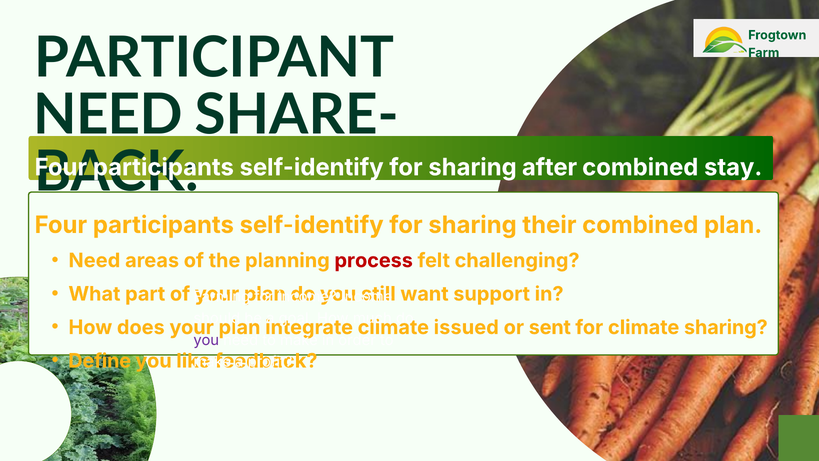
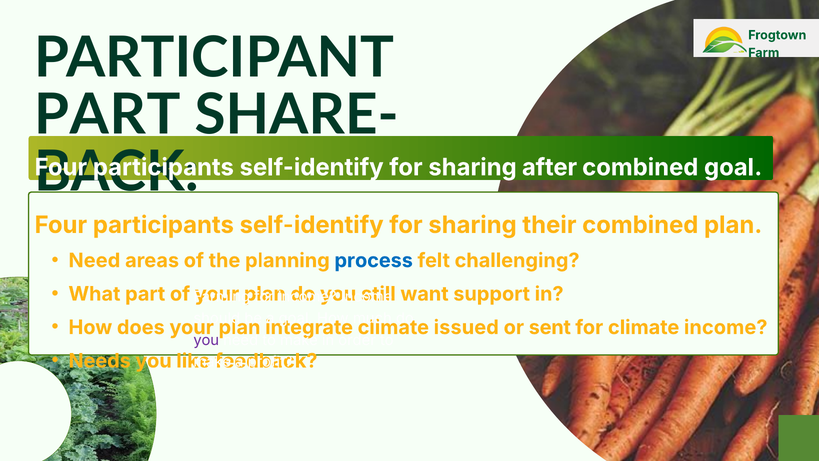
NEED: NEED -> PART (107, 115)
combined stay: stay -> goal (733, 167)
process colour: red -> blue (374, 260)
climate sharing: sharing -> income (726, 327)
Define: Define -> Needs (100, 361)
